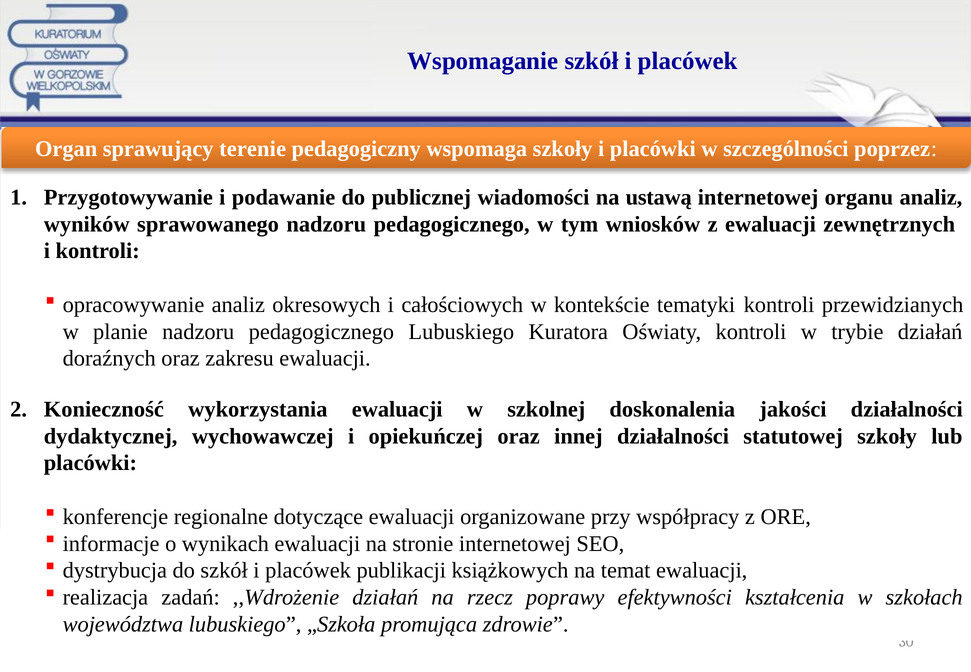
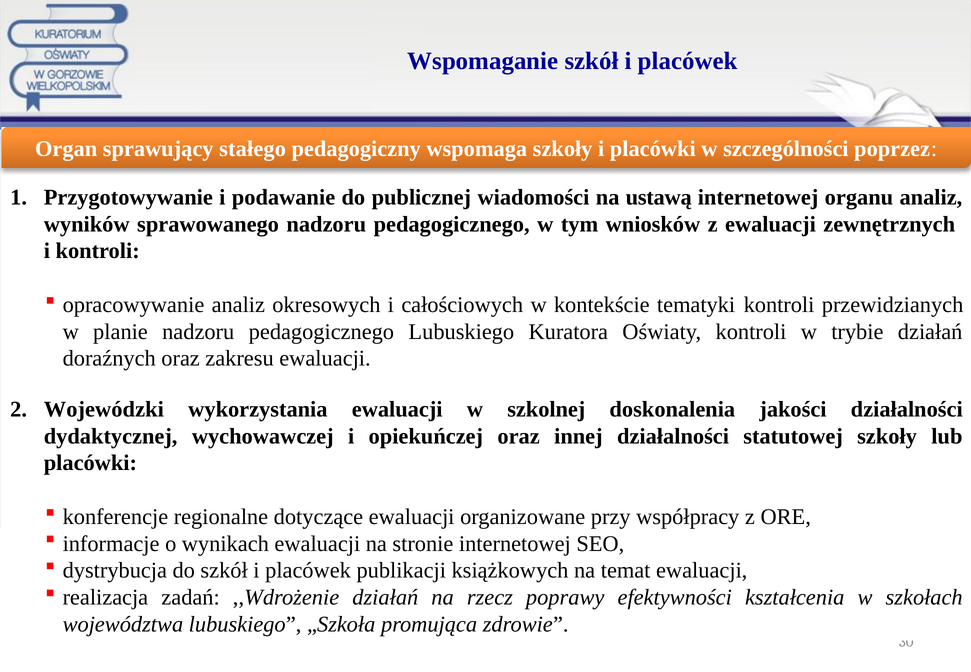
terenie: terenie -> stałego (253, 149)
Konieczność: Konieczność -> Wojewódzki (104, 409)
